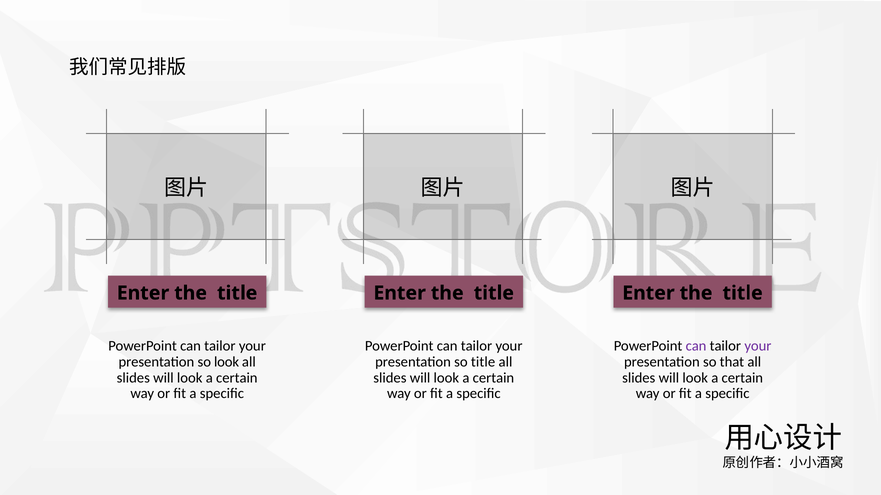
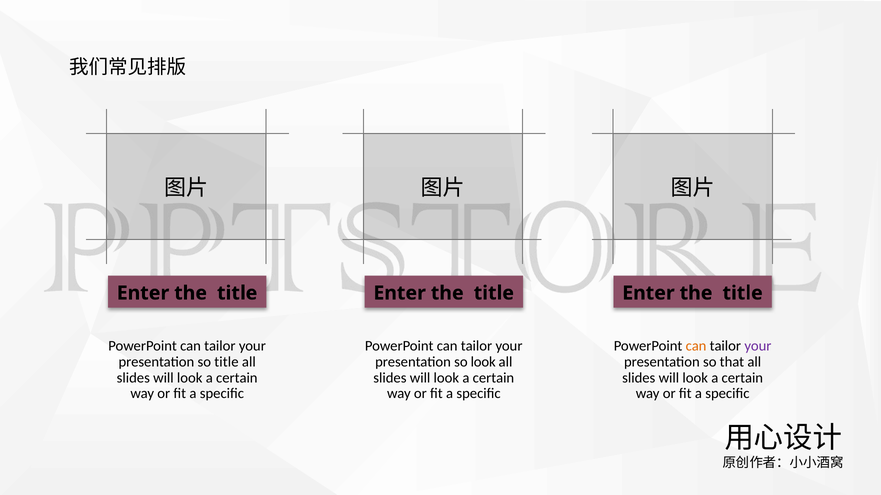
can colour: purple -> orange (696, 347)
so look: look -> title (226, 362)
so title: title -> look (483, 362)
